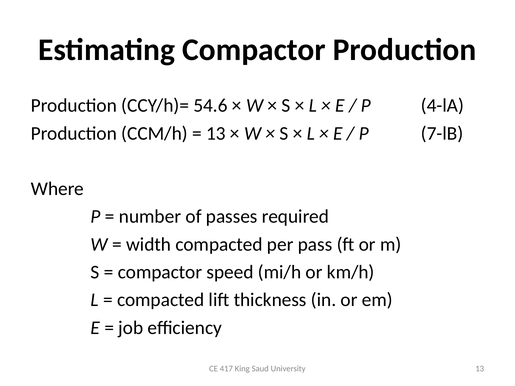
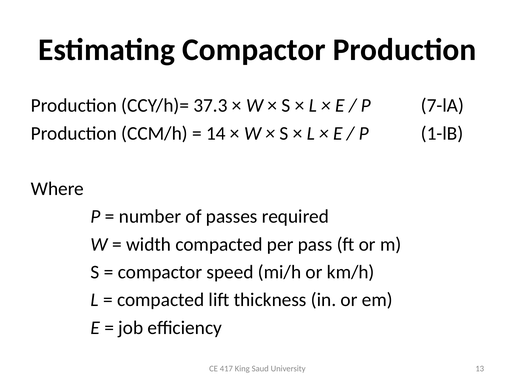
54.6: 54.6 -> 37.3 (211, 106)
4-lA: 4-lA -> 7-lA (442, 106)
13: 13 -> 14 (216, 133)
7-lB: 7-lB -> 1-lB (442, 133)
